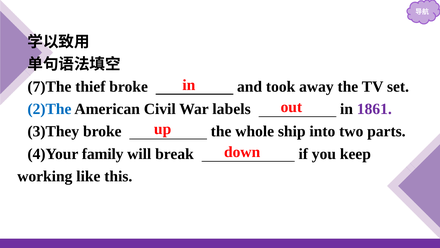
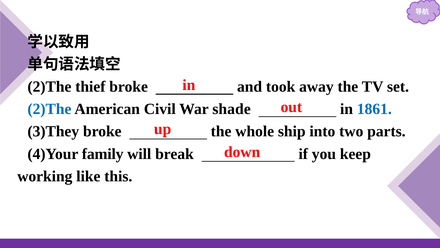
7)The: 7)The -> 2)The (49, 87)
labels: labels -> shade (232, 109)
1861 colour: purple -> blue (374, 109)
